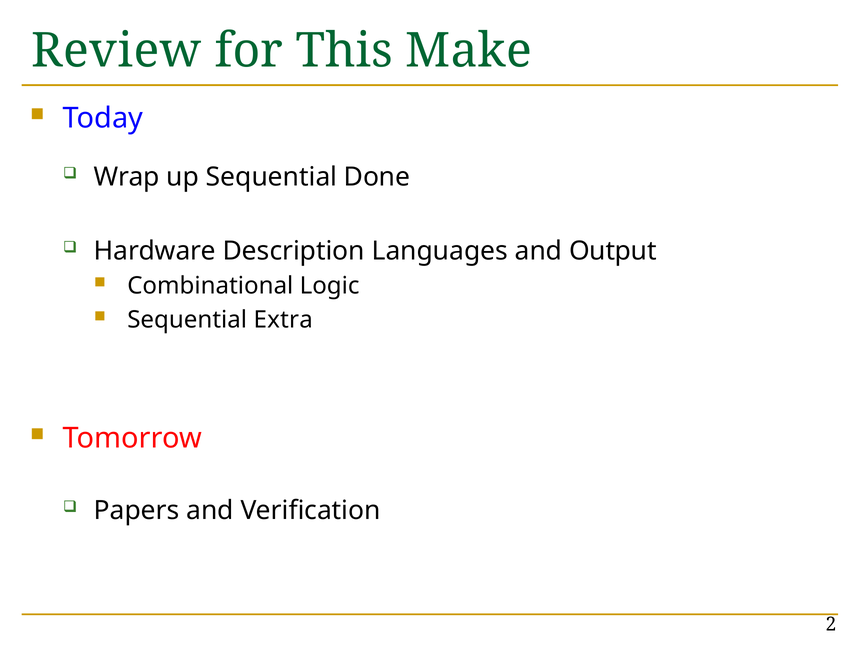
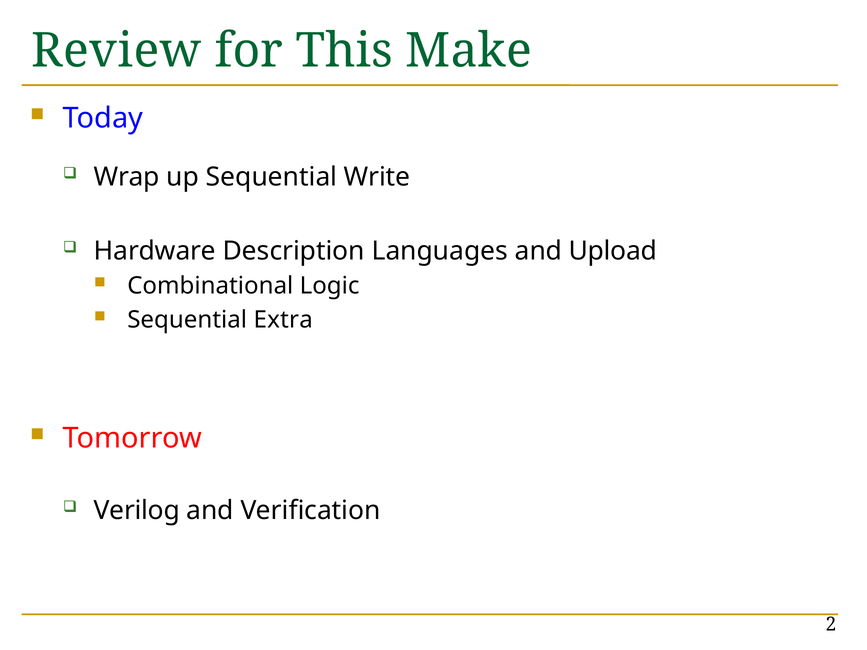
Done: Done -> Write (377, 177)
Output: Output -> Upload (613, 251)
Papers: Papers -> Verilog (137, 511)
